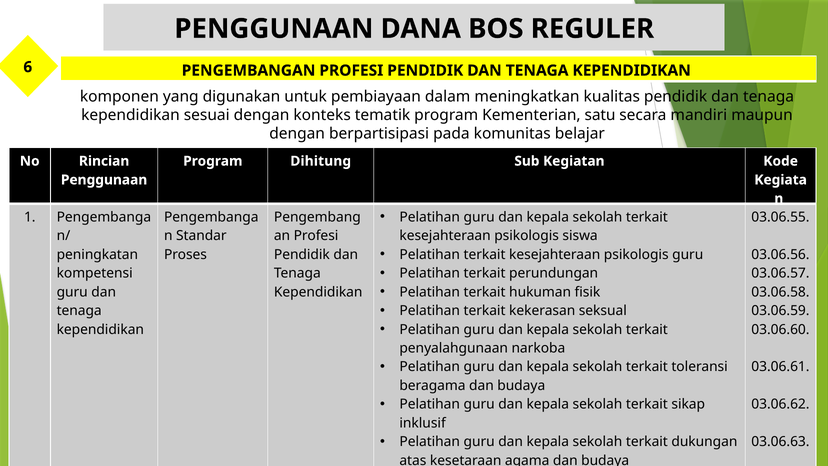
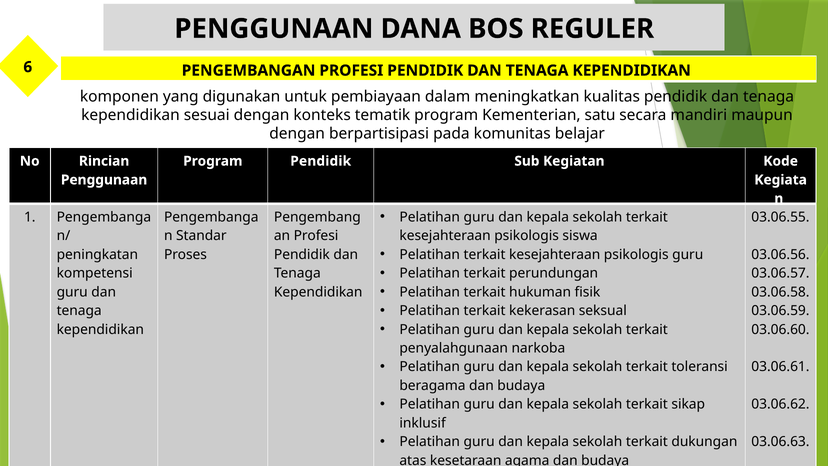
Program Dihitung: Dihitung -> Pendidik (321, 161)
